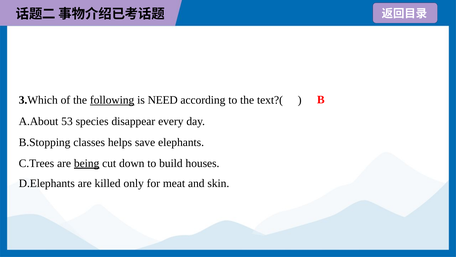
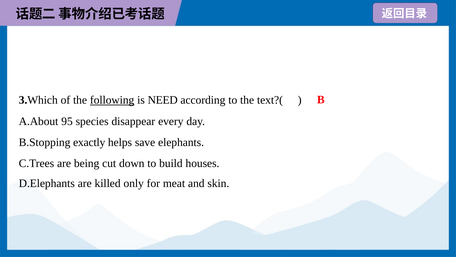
53: 53 -> 95 (67, 121)
classes: classes -> exactly (89, 142)
being underline: present -> none (87, 163)
